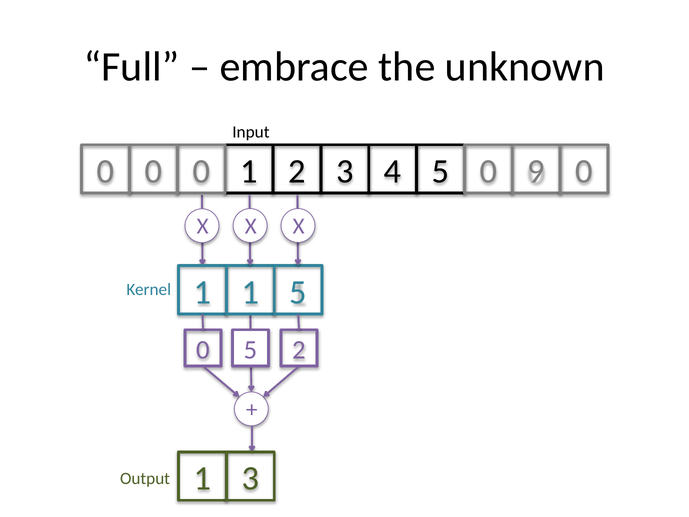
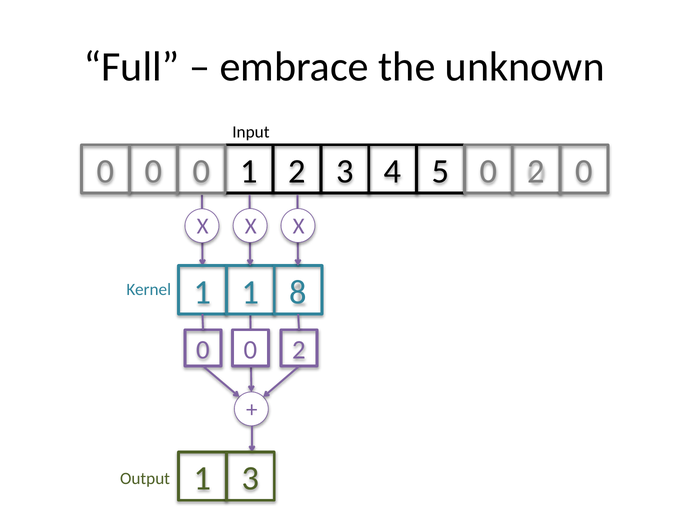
9: 9 -> 2 (536, 171)
1 5: 5 -> 8 (298, 292)
5: 5 -> 0 (251, 350)
